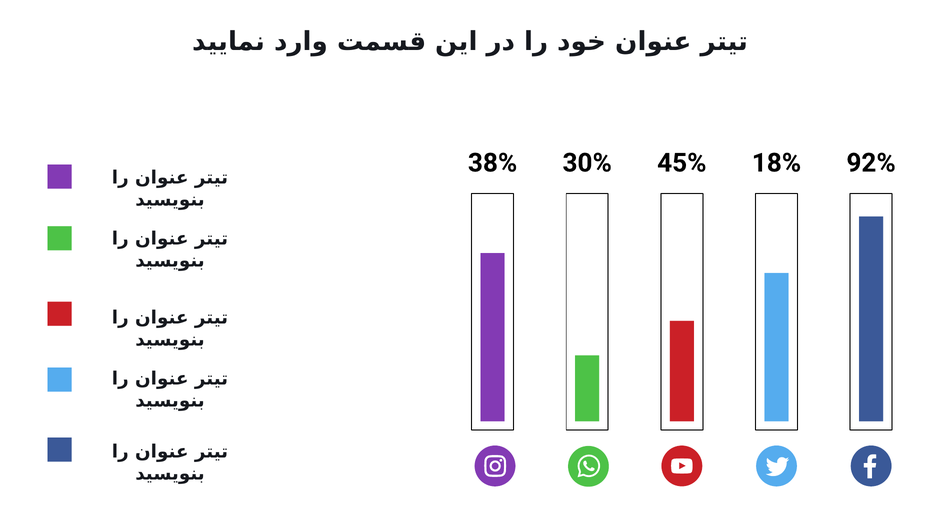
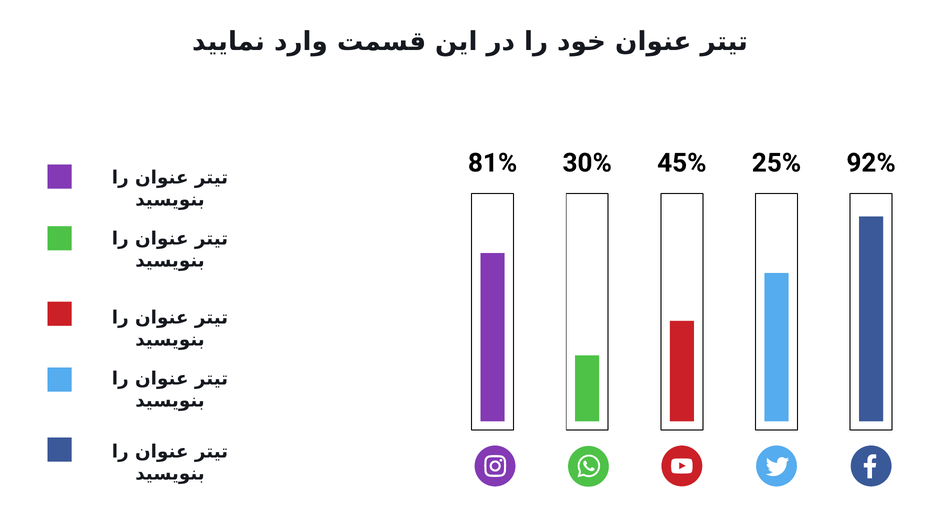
38%: 38% -> 81% (493, 163)
18%: 18% -> 25% (776, 163)
